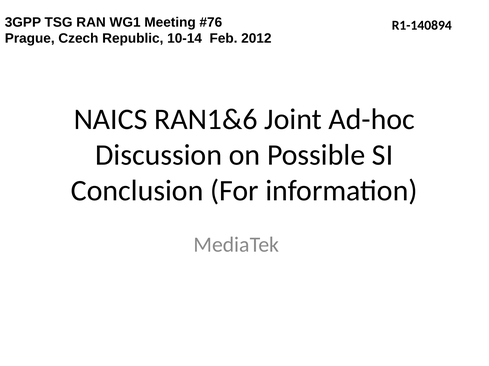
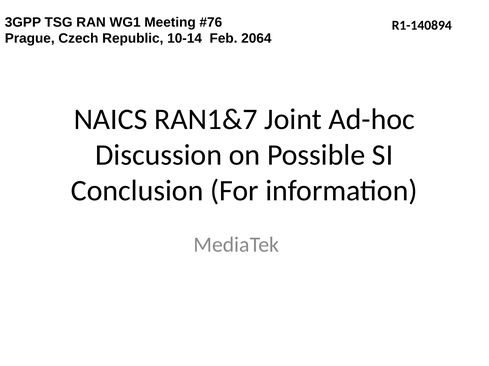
2012: 2012 -> 2064 (256, 39)
RAN1&6: RAN1&6 -> RAN1&7 (206, 119)
